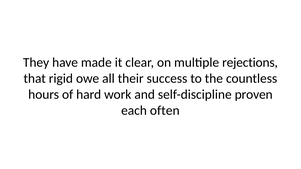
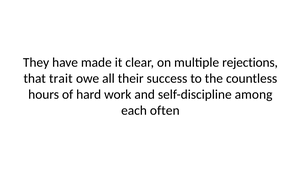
rigid: rigid -> trait (61, 79)
proven: proven -> among (254, 95)
